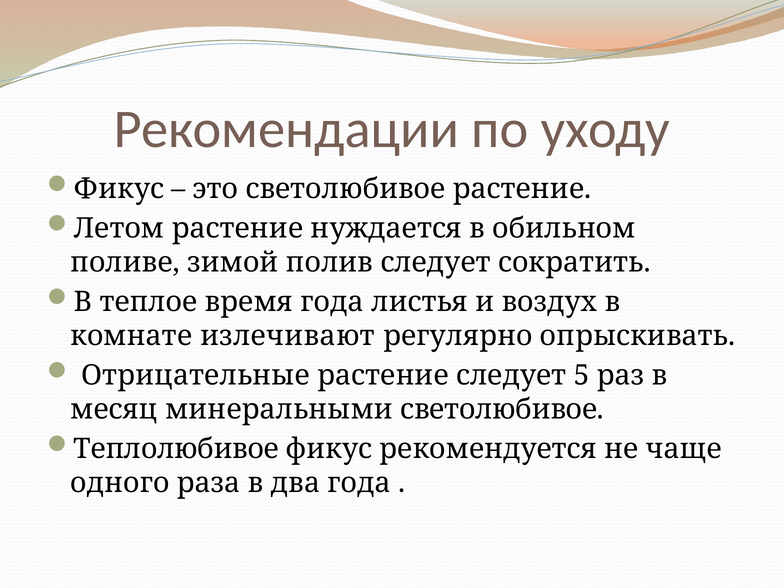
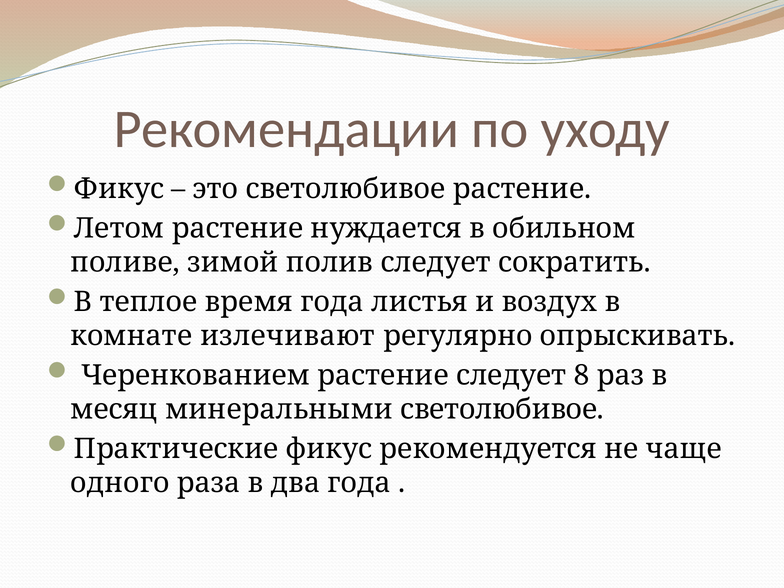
Отрицательные: Отрицательные -> Черенкованием (196, 375)
5: 5 -> 8 (582, 375)
Теплолюбивое: Теплолюбивое -> Практические (176, 449)
